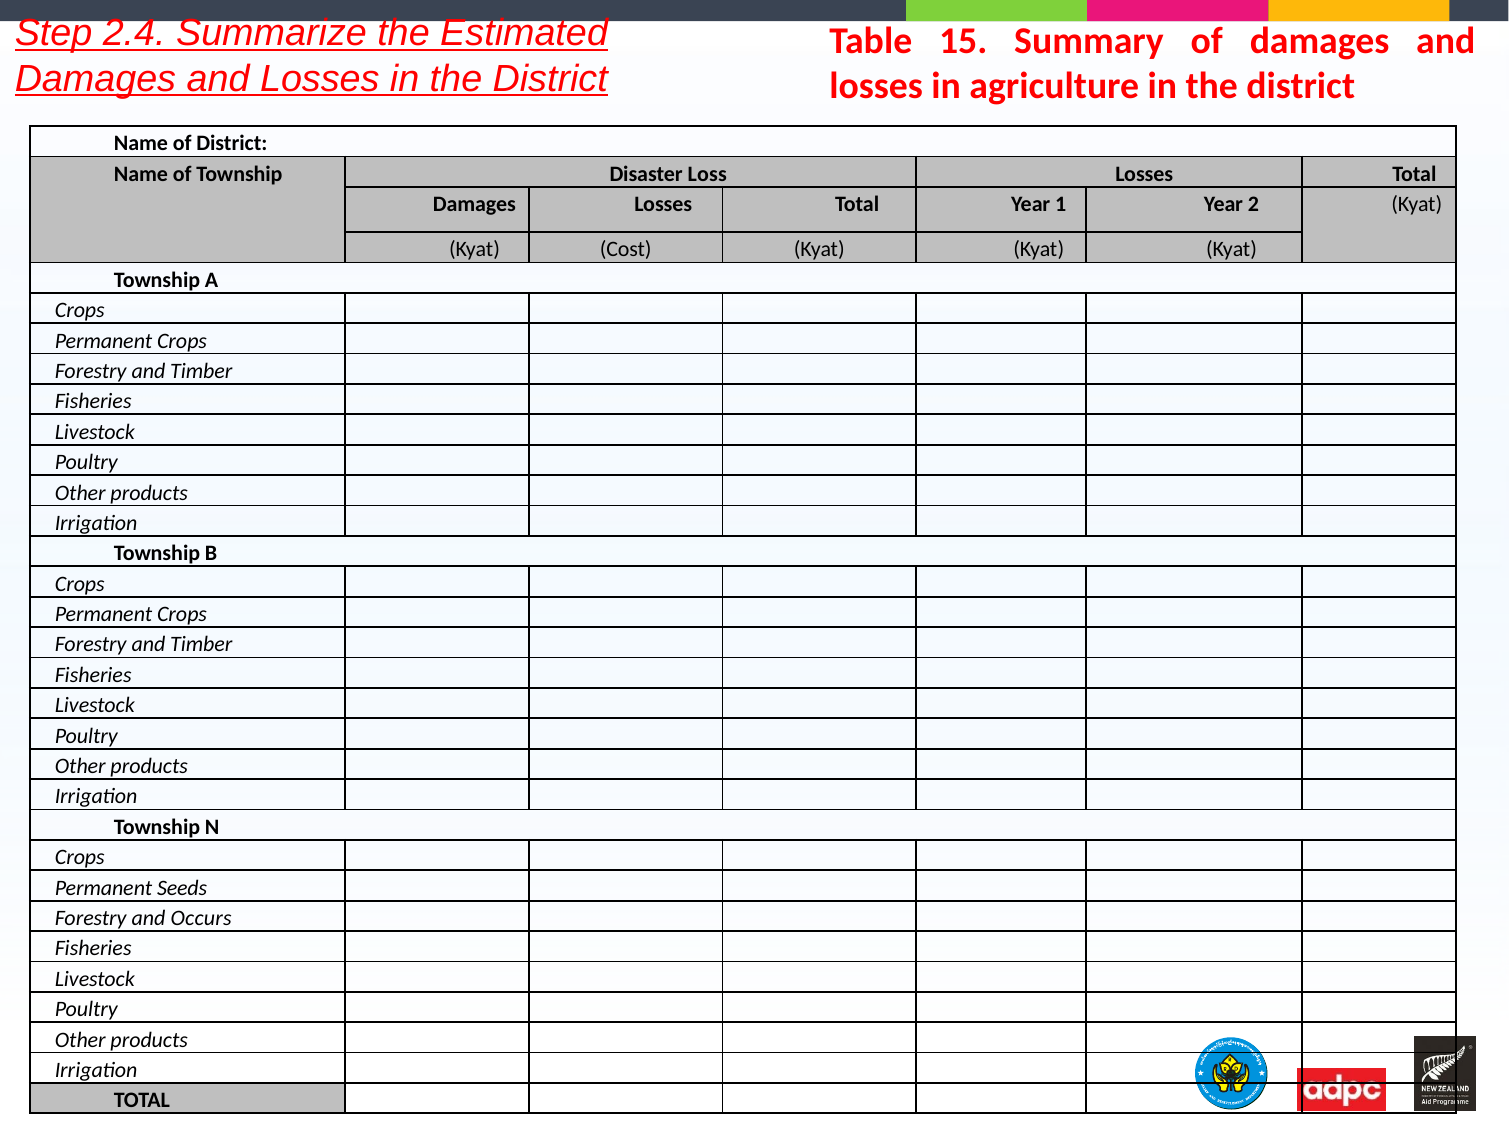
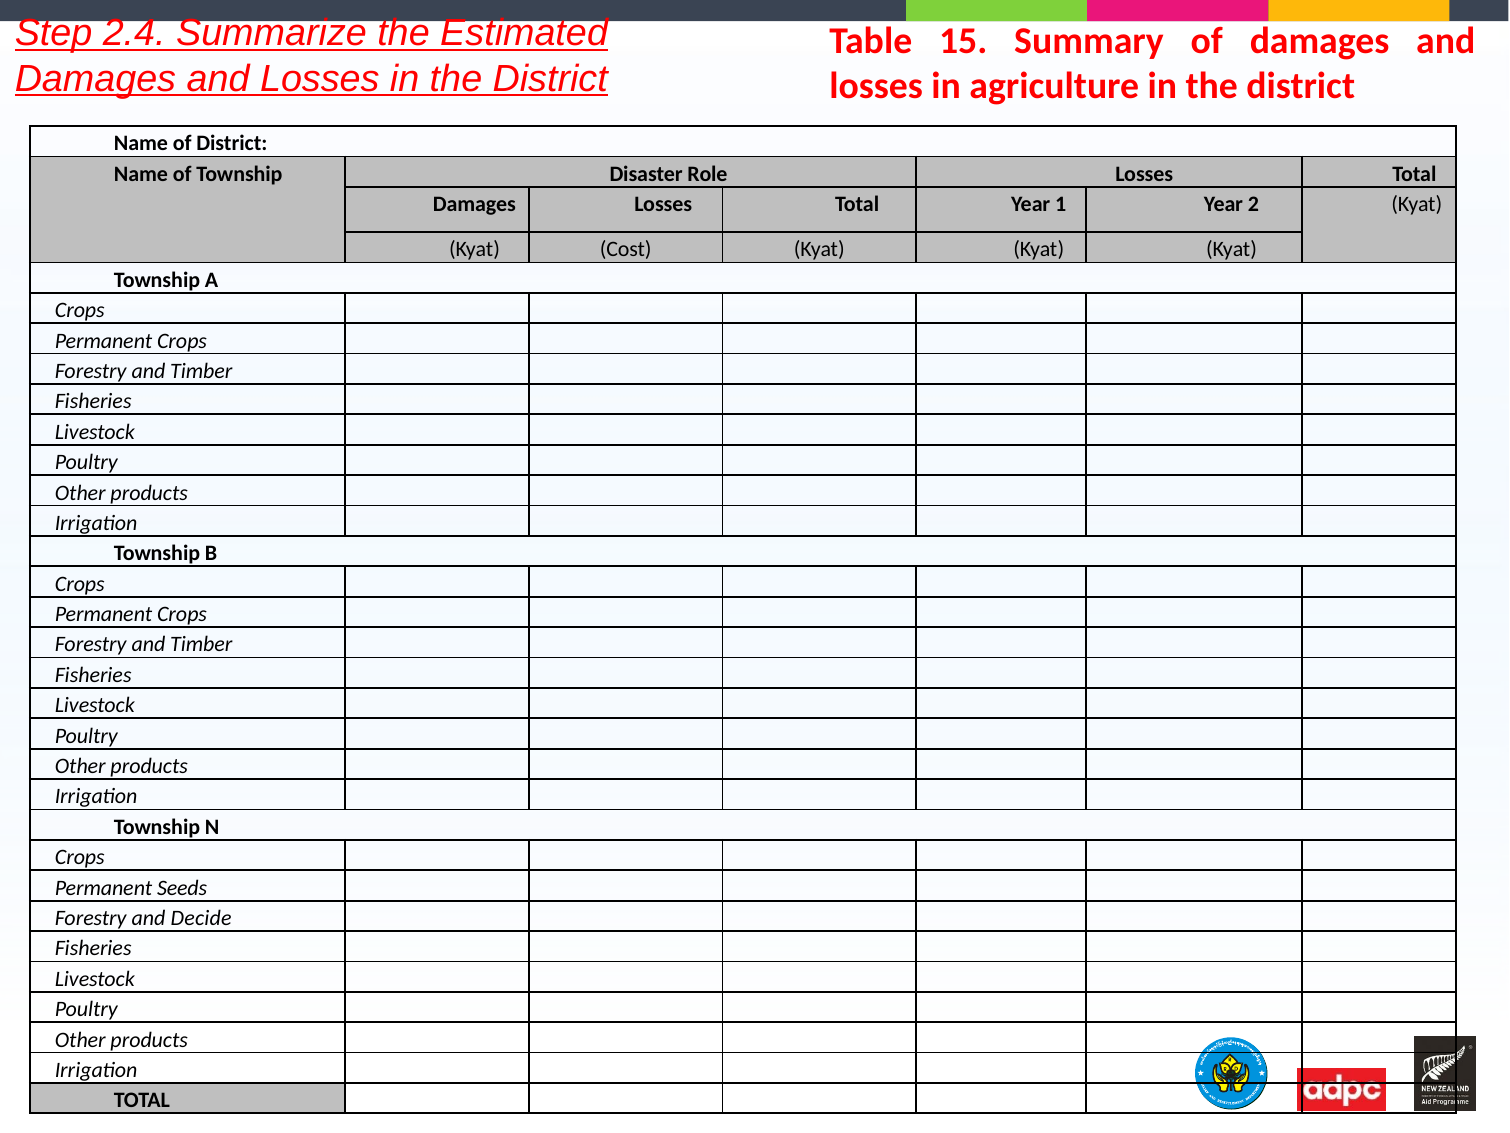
Loss: Loss -> Role (707, 174)
Occurs: Occurs -> Decide (201, 918)
